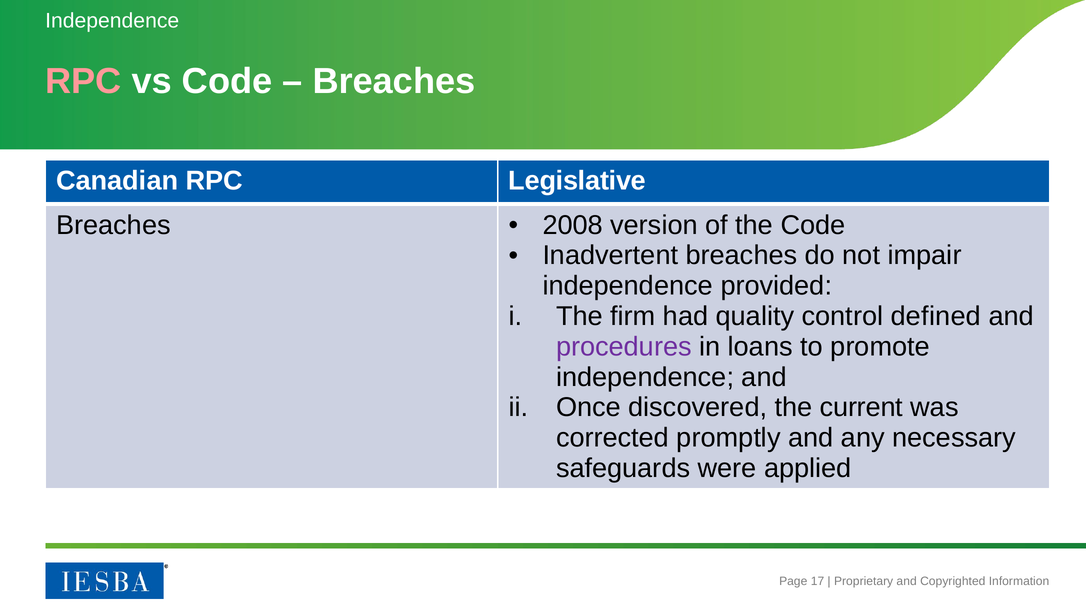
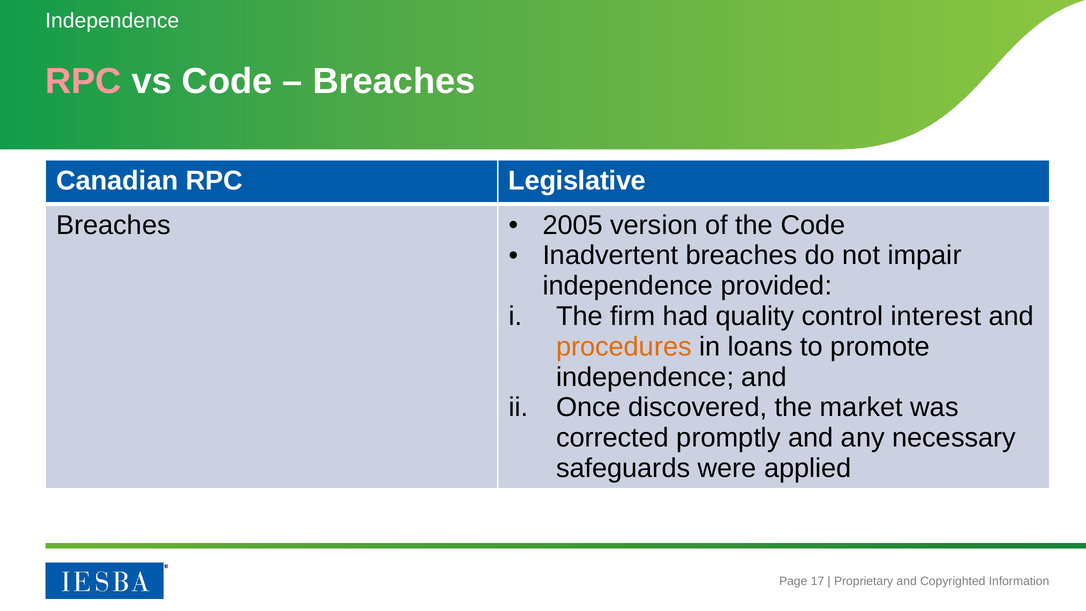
2008: 2008 -> 2005 (573, 225)
defined: defined -> interest (936, 316)
procedures colour: purple -> orange (624, 347)
current: current -> market (861, 407)
